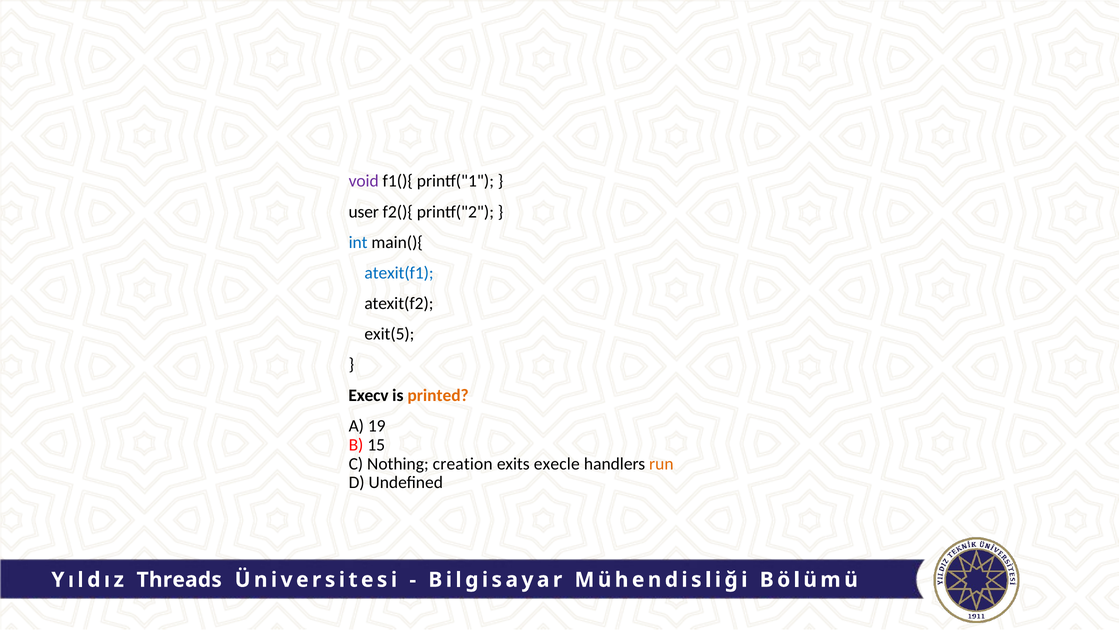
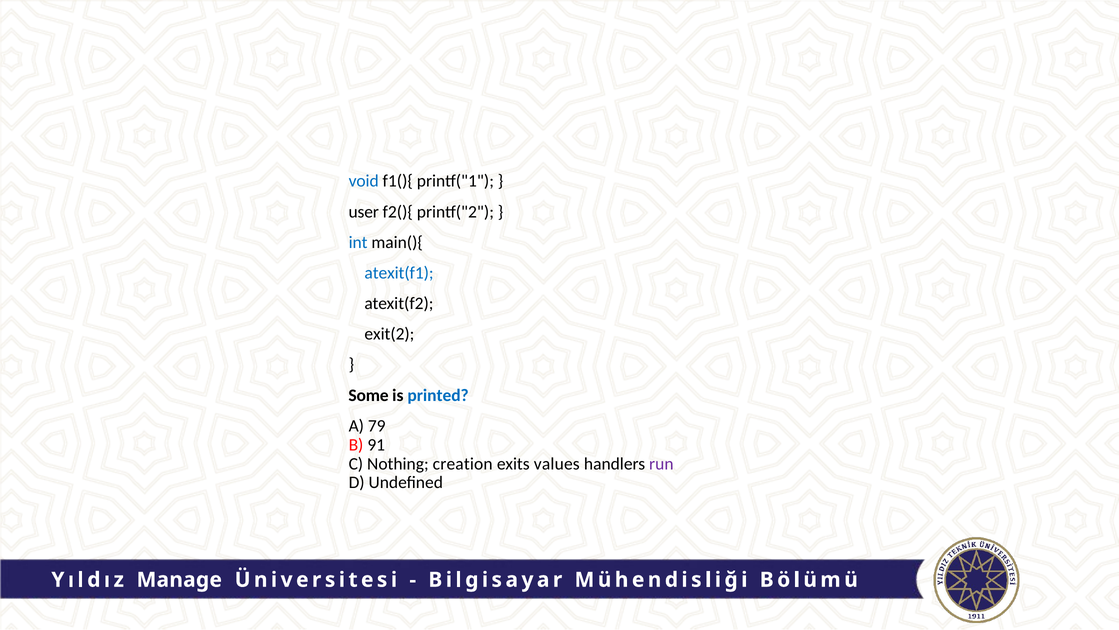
void colour: purple -> blue (364, 181)
exit(5: exit(5 -> exit(2 (389, 334)
Execv: Execv -> Some (369, 395)
printed colour: orange -> blue (438, 395)
19: 19 -> 79 (377, 426)
15: 15 -> 91 (376, 444)
execle: execle -> values (557, 463)
run colour: orange -> purple (661, 463)
Threads: Threads -> Manage (179, 579)
